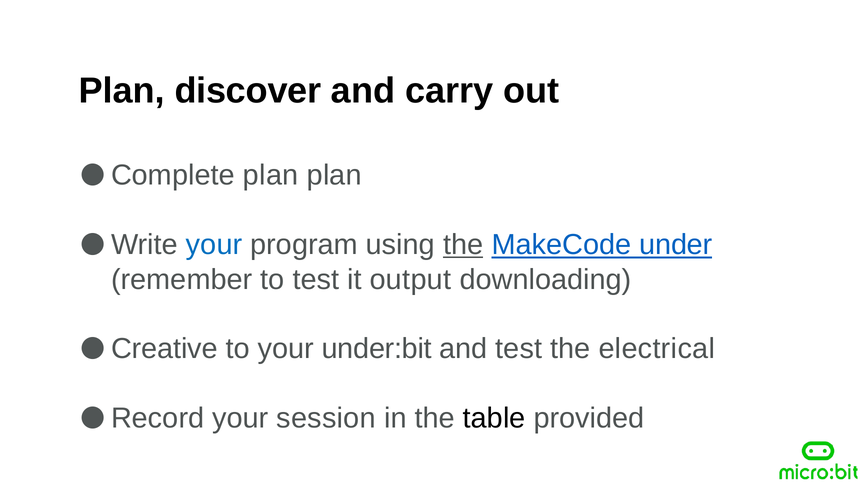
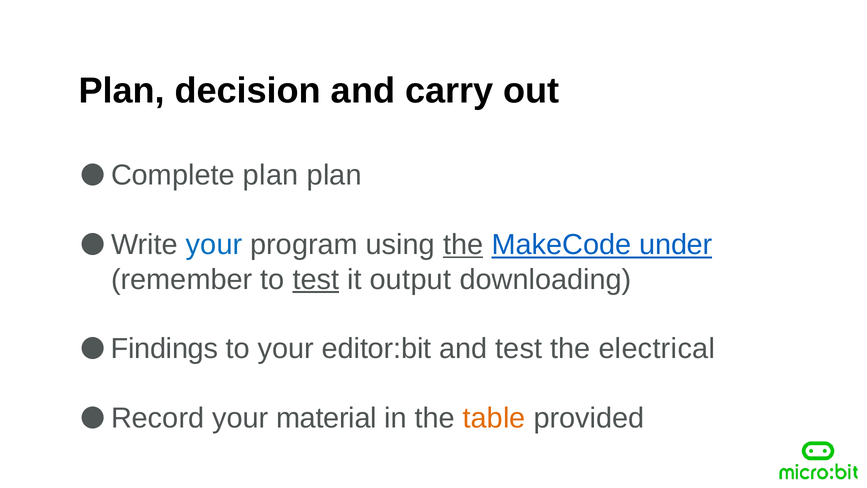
discover: discover -> decision (248, 91)
test underline: none -> present (316, 279)
Creative: Creative -> Findings (164, 349)
under:bit: under:bit -> editor:bit (377, 349)
session: session -> material (326, 418)
table colour: black -> orange (494, 418)
